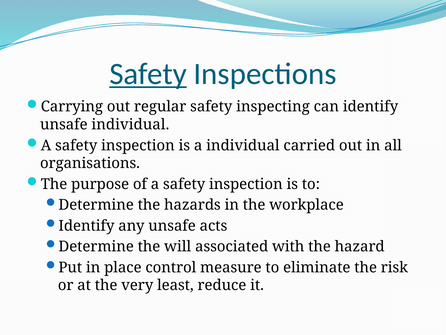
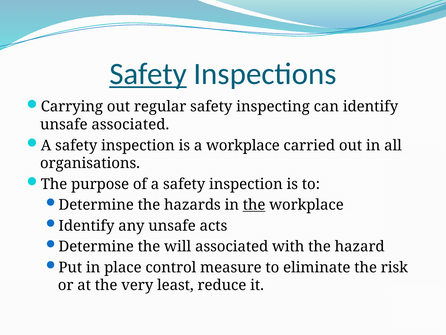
unsafe individual: individual -> associated (130, 124)
a individual: individual -> workplace (243, 145)
the underline: none -> present (254, 205)
